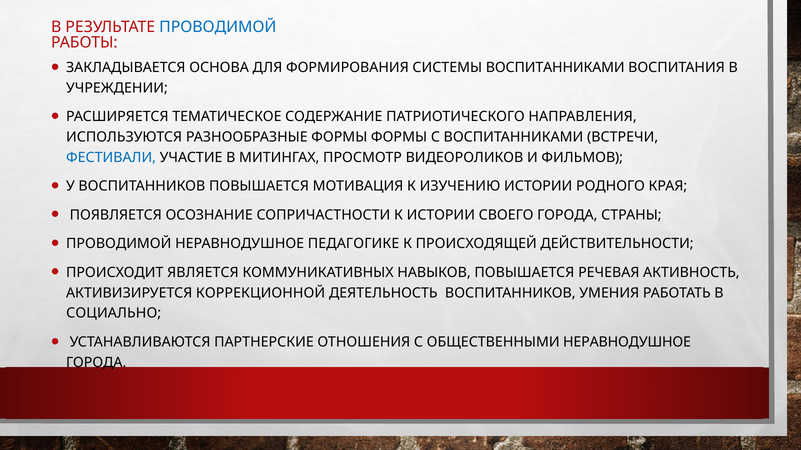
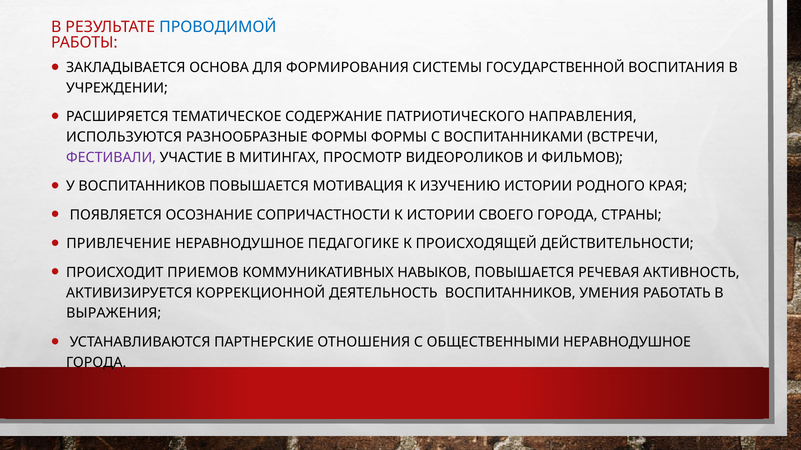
СИСТЕМЫ ВОСПИТАННИКАМИ: ВОСПИТАННИКАМИ -> ГОСУДАРСТВЕННОЙ (555, 68)
ФЕСТИВАЛИ colour: blue -> purple (111, 158)
ПРОВОДИМОЙ: ПРОВОДИМОЙ -> ПРИВЛЕЧЕНИЕ (119, 244)
ЯВЛЯЕТСЯ: ЯВЛЯЕТСЯ -> ПРИЕМОВ (203, 273)
СОЦИАЛЬНО: СОЦИАЛЬНО -> ВЫРАЖЕНИЯ (114, 314)
